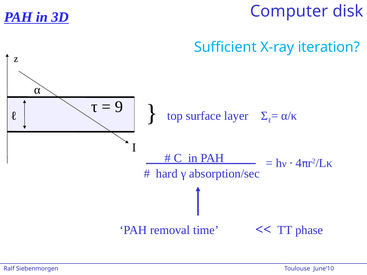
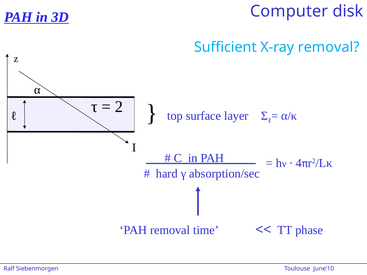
X-ray iteration: iteration -> removal (329, 47)
9: 9 -> 2 (119, 107)
